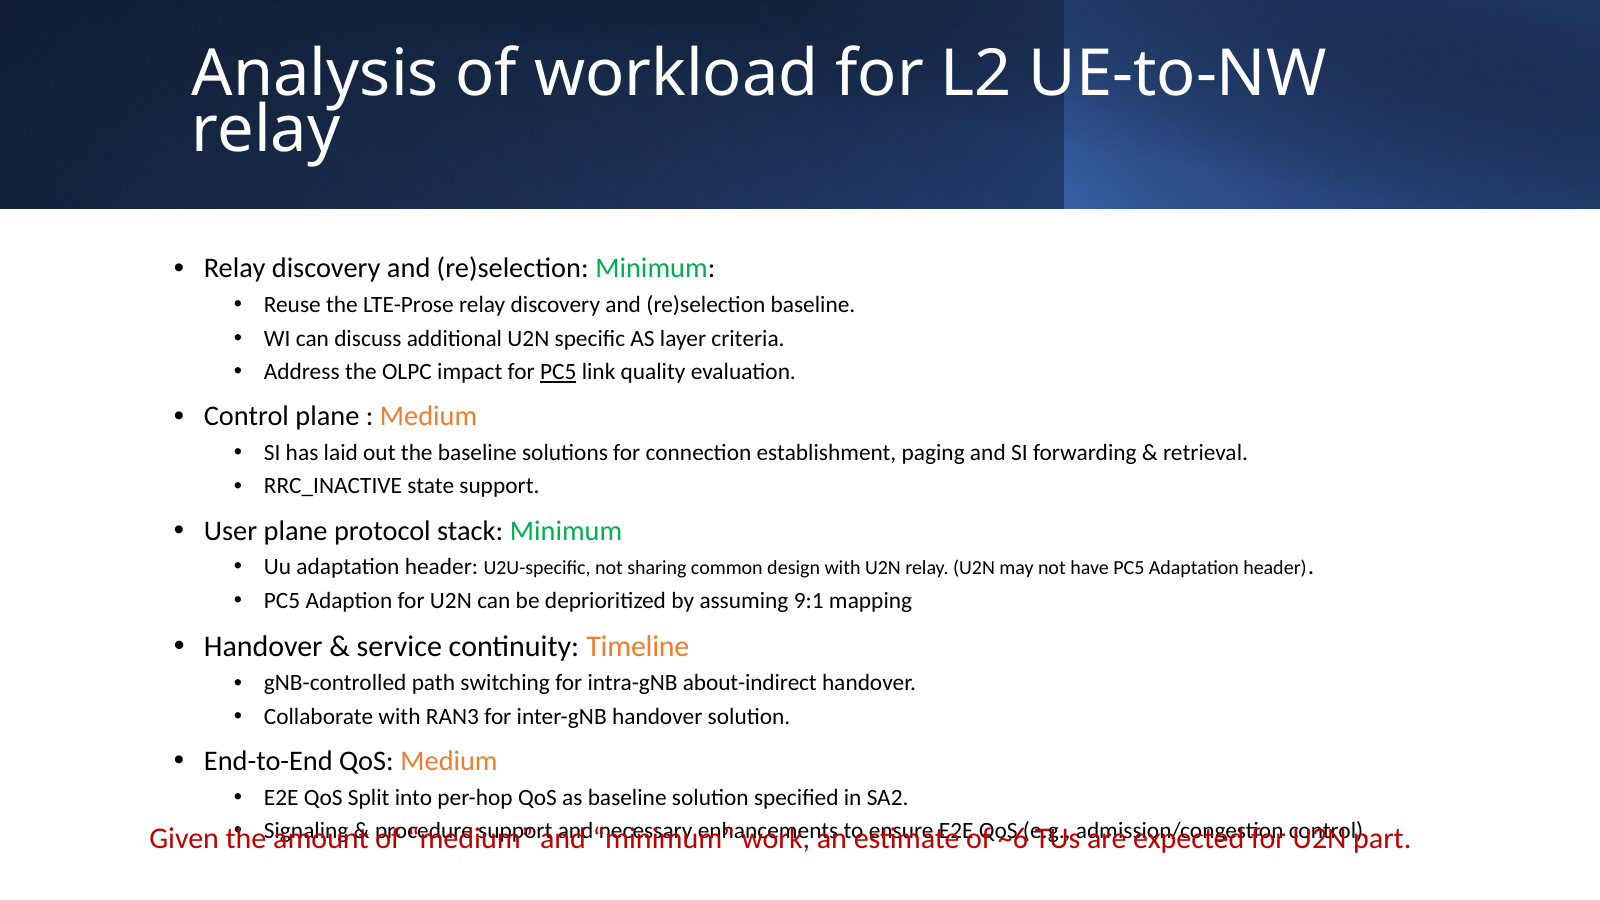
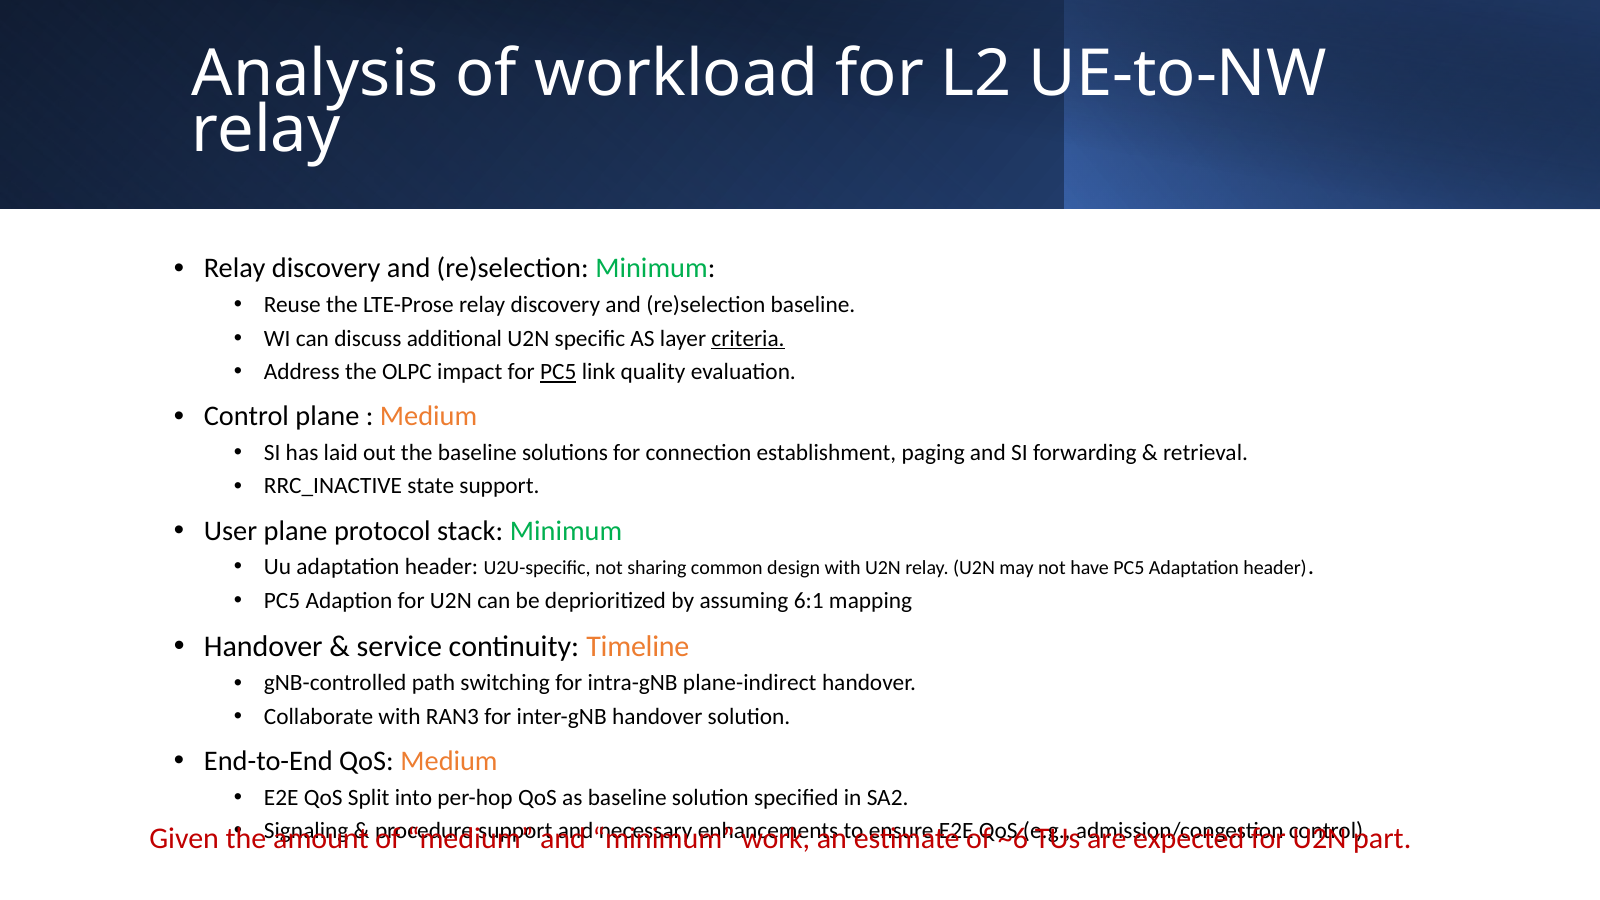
criteria underline: none -> present (748, 338)
9:1: 9:1 -> 6:1 (809, 601)
about-indirect: about-indirect -> plane-indirect (750, 683)
